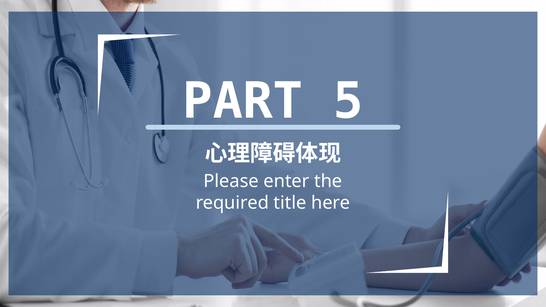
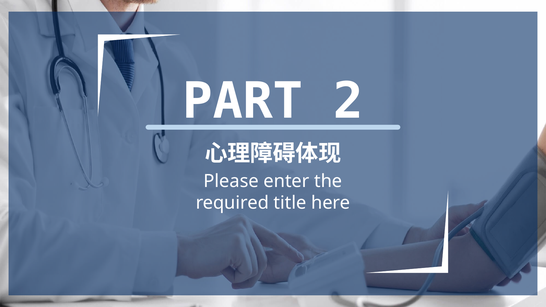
5: 5 -> 2 (348, 101)
